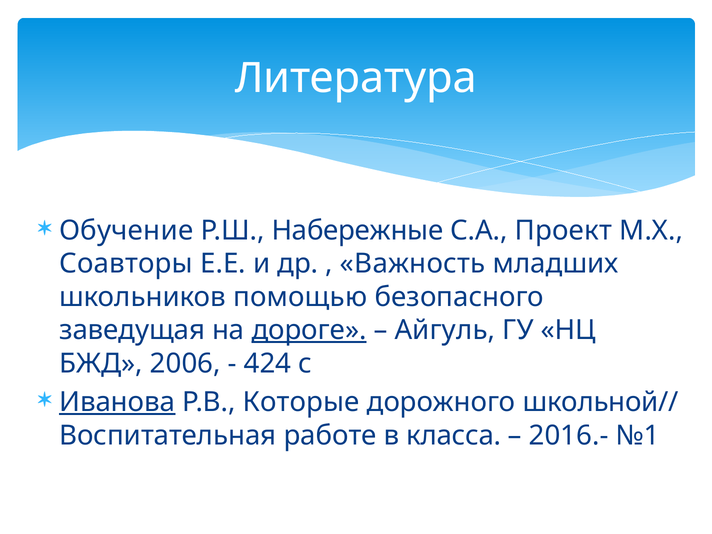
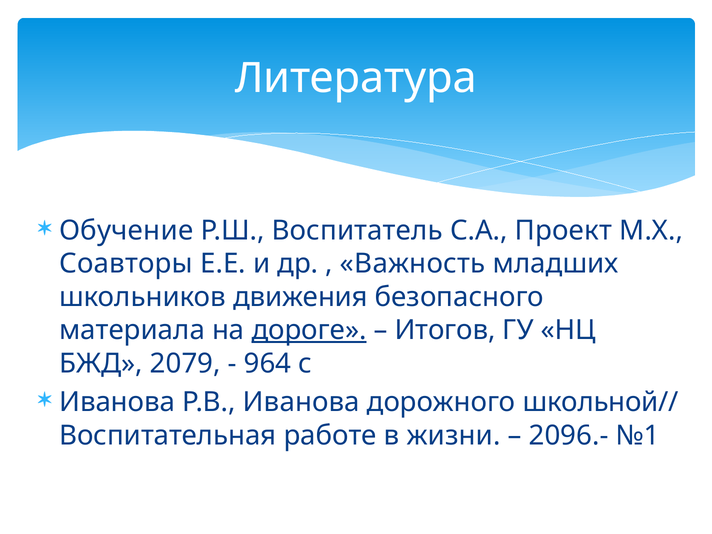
Набережные: Набережные -> Воспитатель (357, 230)
помощью: помощью -> движения (300, 297)
заведущая: заведущая -> материала (132, 330)
Айгуль: Айгуль -> Итогов (445, 330)
2006: 2006 -> 2079 (185, 363)
424: 424 -> 964 (267, 363)
Иванова underline: present -> none (117, 402)
Р.В Которые: Которые -> Иванова (301, 402)
класса: класса -> жизни (454, 435)
2016.-: 2016.- -> 2096.- (569, 435)
